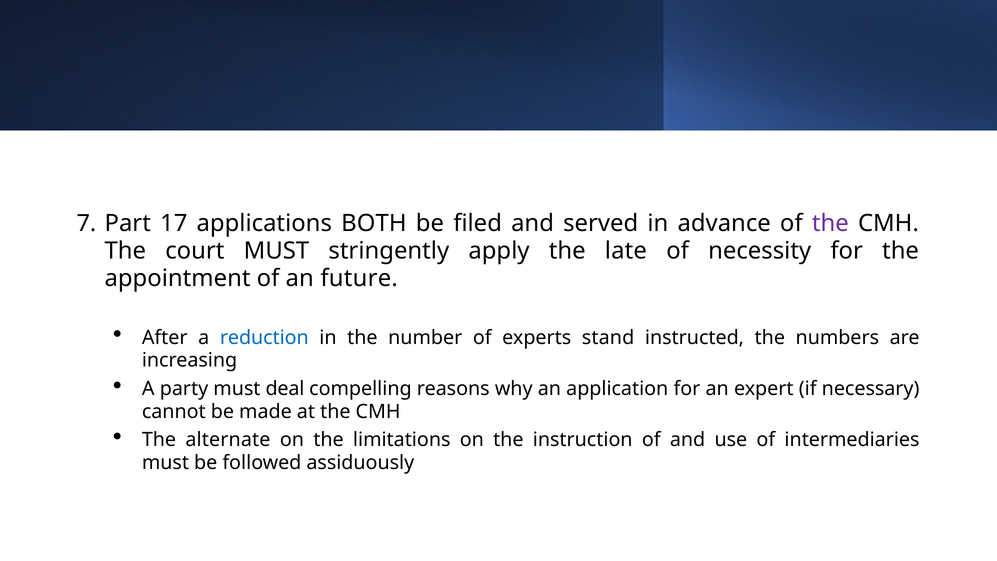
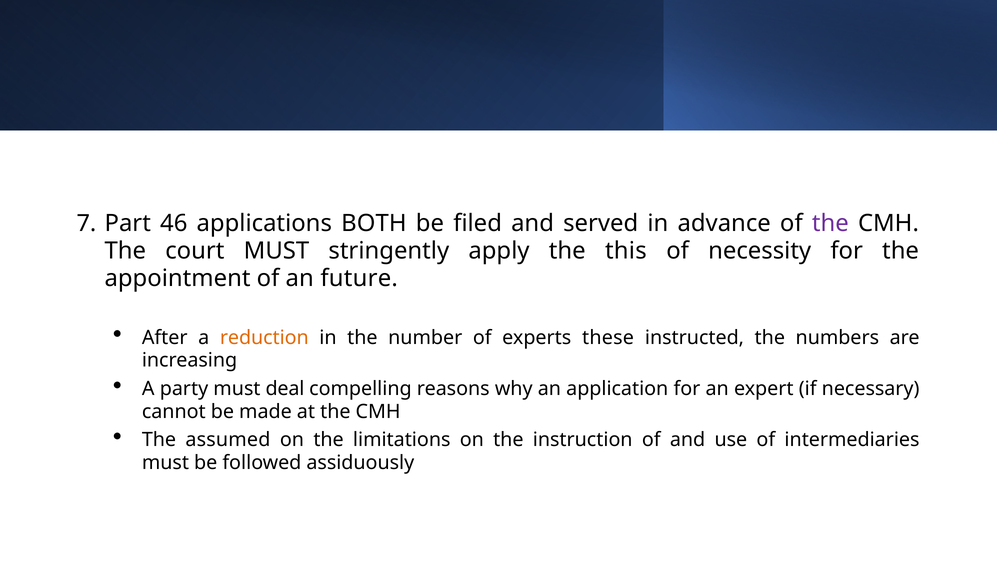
17: 17 -> 46 (174, 223)
late: late -> this (626, 251)
reduction colour: blue -> orange (264, 337)
stand: stand -> these (608, 337)
alternate: alternate -> assumed (228, 440)
